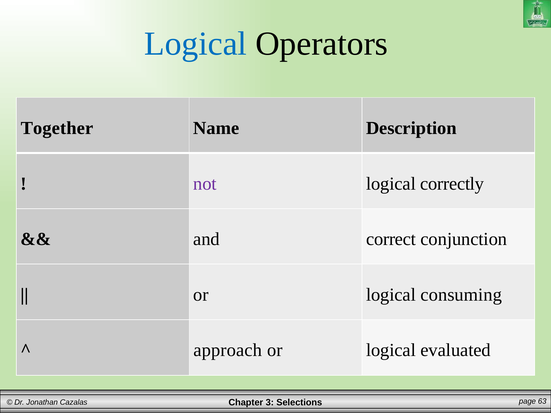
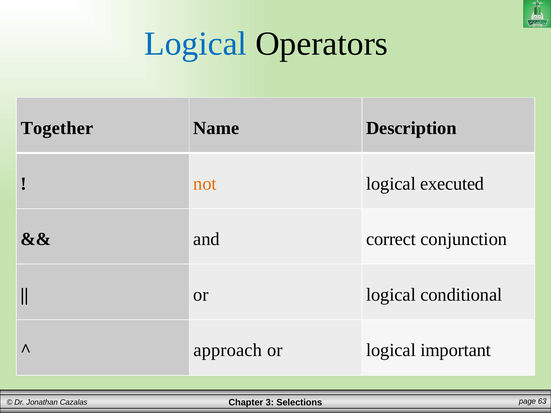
not colour: purple -> orange (205, 184)
correctly: correctly -> executed (452, 184)
consuming: consuming -> conditional (461, 295)
evaluated: evaluated -> important (456, 350)
